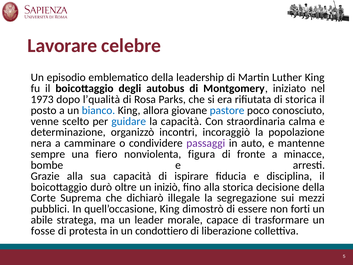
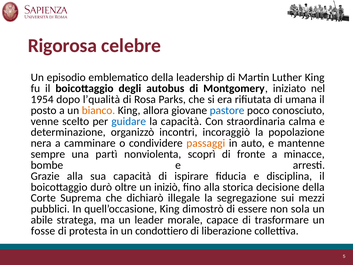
Lavorare: Lavorare -> Rigorosa (62, 45)
1973: 1973 -> 1954 (42, 99)
di storica: storica -> umana (301, 99)
bianco colour: blue -> orange (98, 110)
passaggi colour: purple -> orange (206, 143)
fiero: fiero -> partì (106, 154)
figura: figura -> scoprì (202, 154)
forti: forti -> sola (300, 209)
